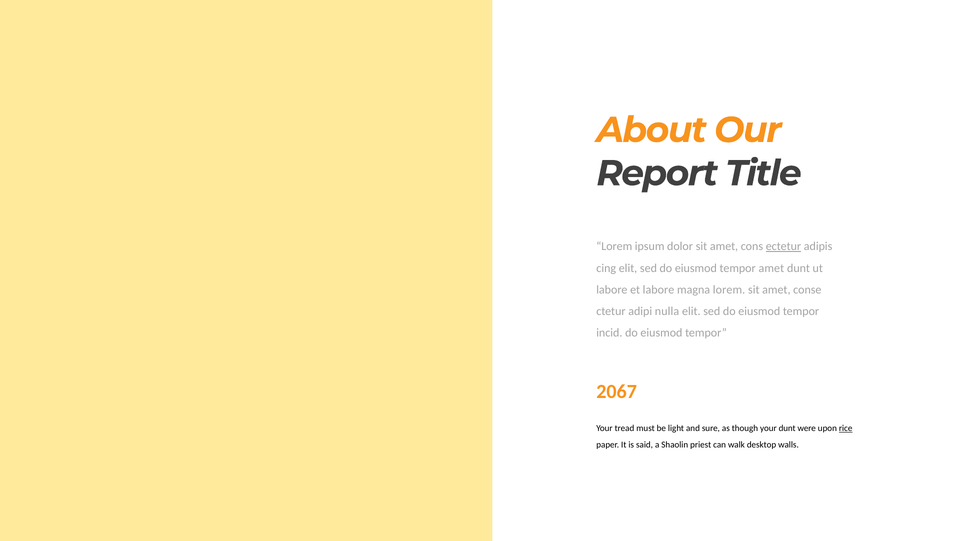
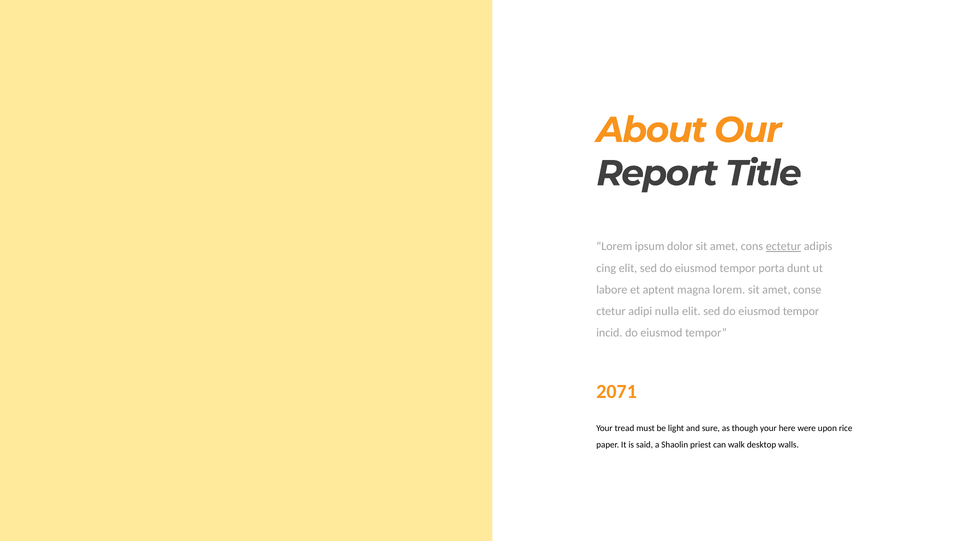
tempor amet: amet -> porta (771, 268)
et labore: labore -> aptent (659, 289)
2067: 2067 -> 2071 (617, 391)
your dunt: dunt -> here (787, 428)
rice underline: present -> none (846, 428)
